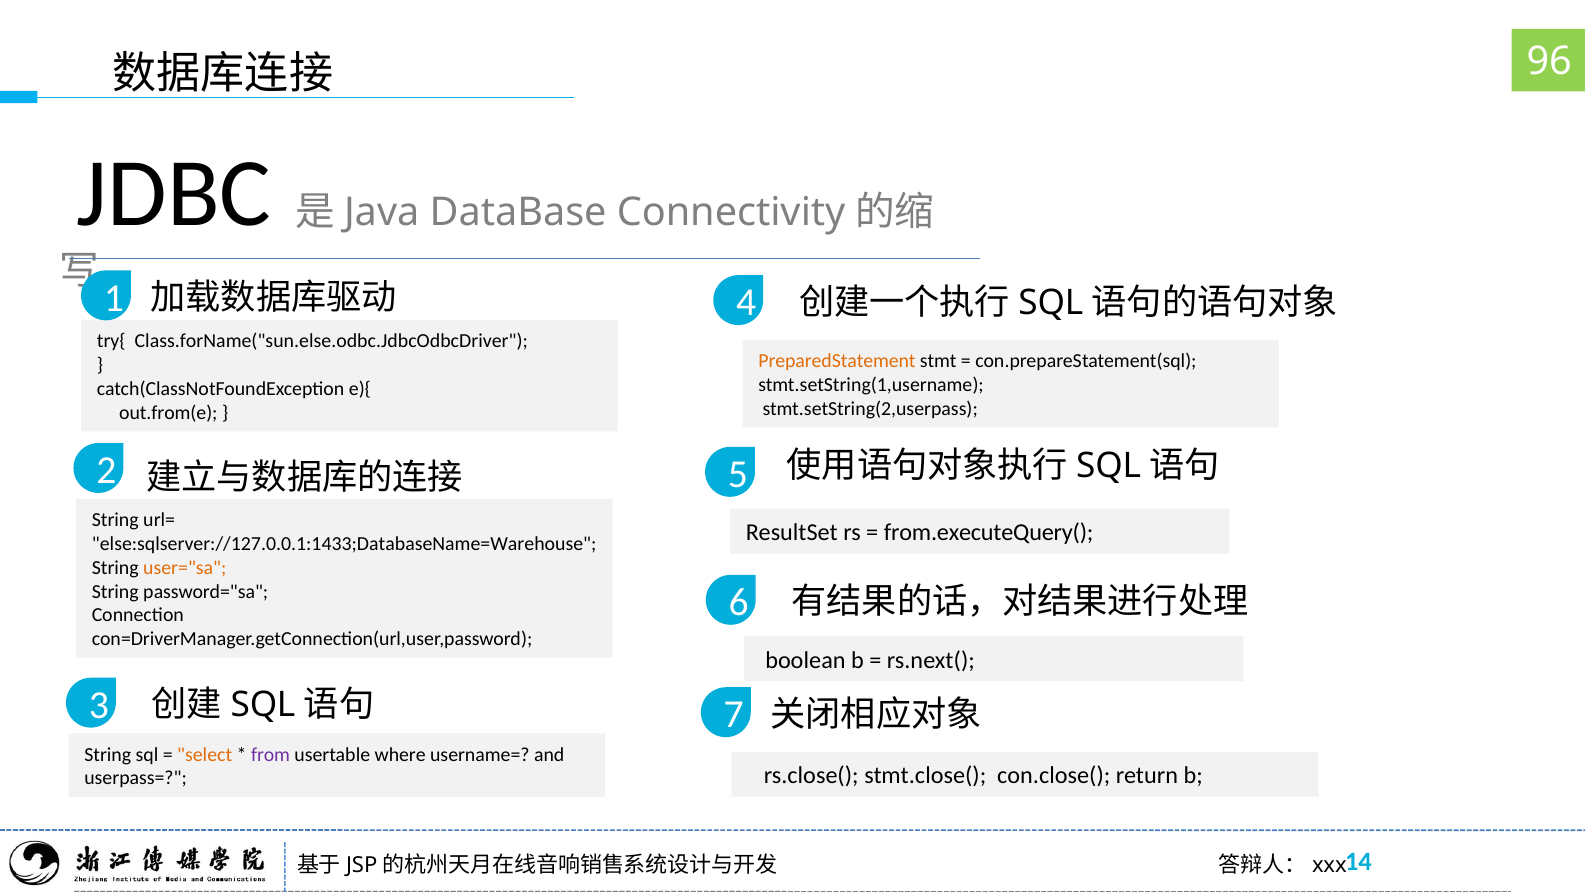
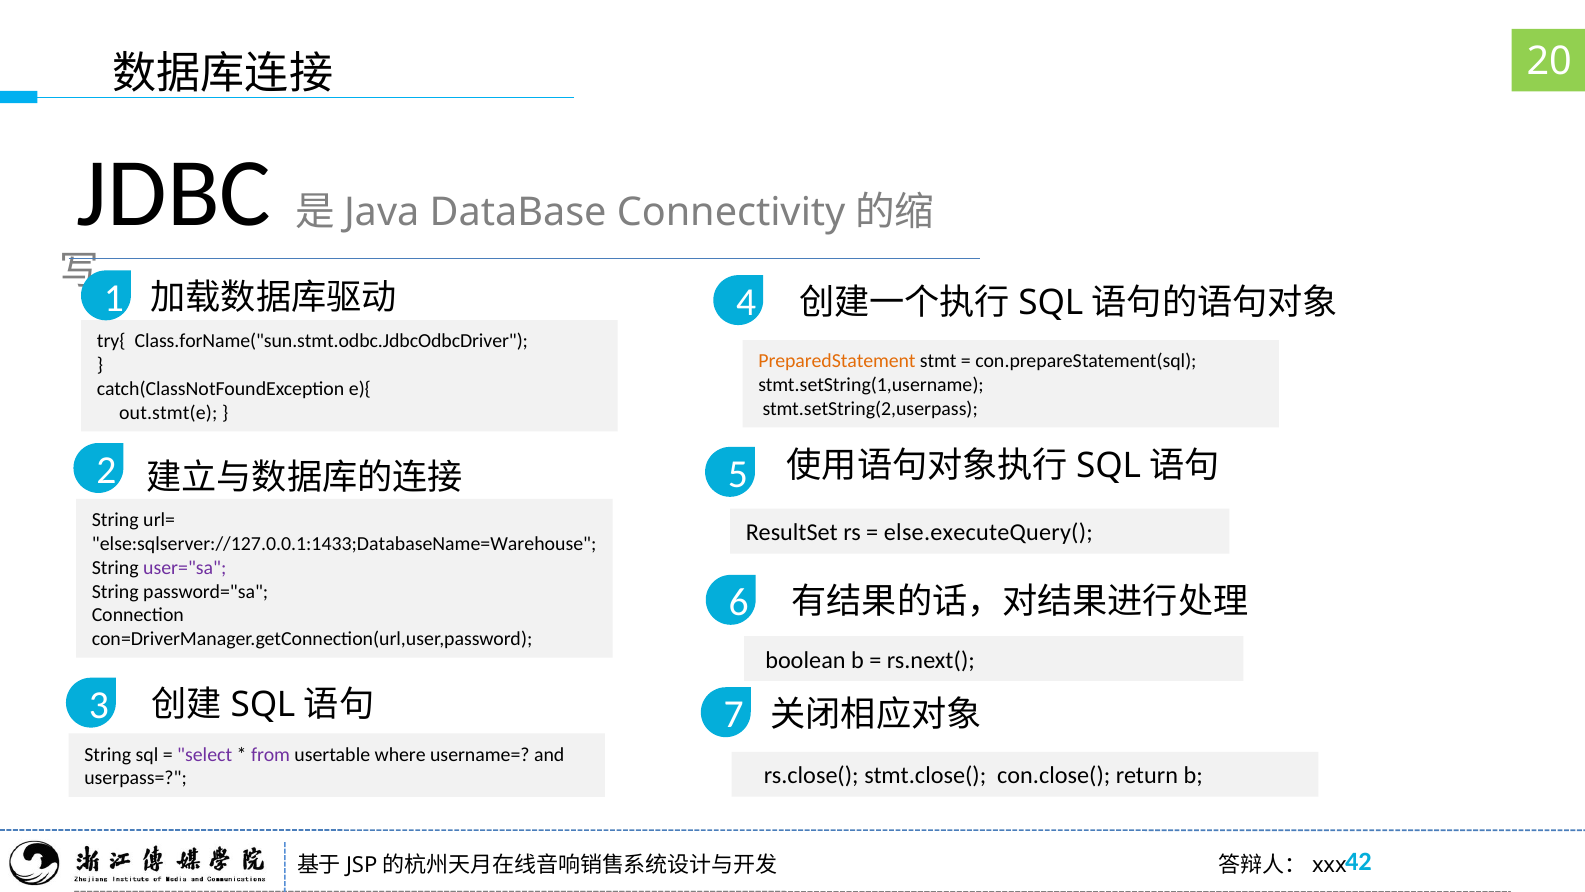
96: 96 -> 20 (1549, 62)
Class.forName("sun.else.odbc.JdbcOdbcDriver: Class.forName("sun.else.odbc.JdbcOdbcDriver -> Class.forName("sun.stmt.odbc.JdbcOdbcDriver (331, 341)
out.from(e: out.from(e -> out.stmt(e (168, 413)
from.executeQuery(: from.executeQuery( -> else.executeQuery( (988, 533)
user="sa colour: orange -> purple (185, 567)
select colour: orange -> purple (205, 754)
14: 14 -> 42 (1359, 861)
